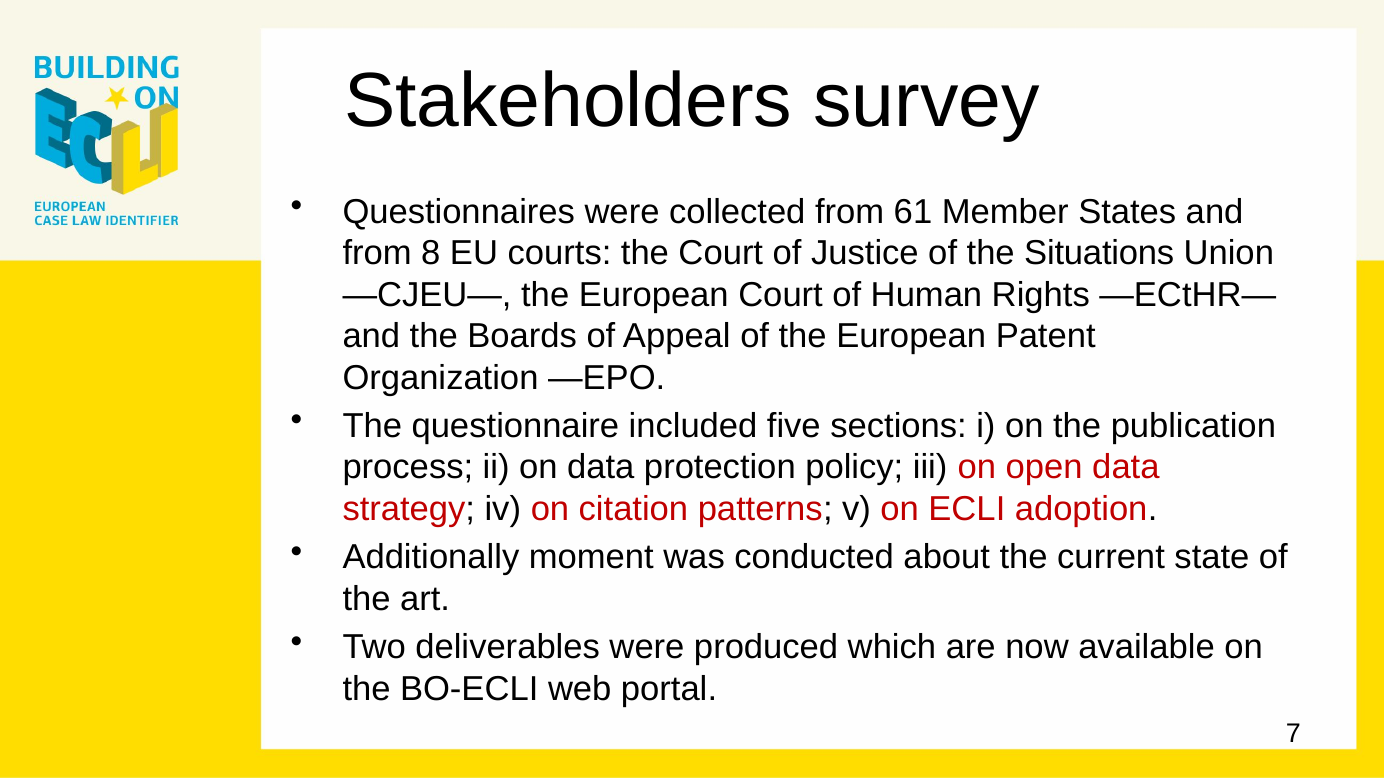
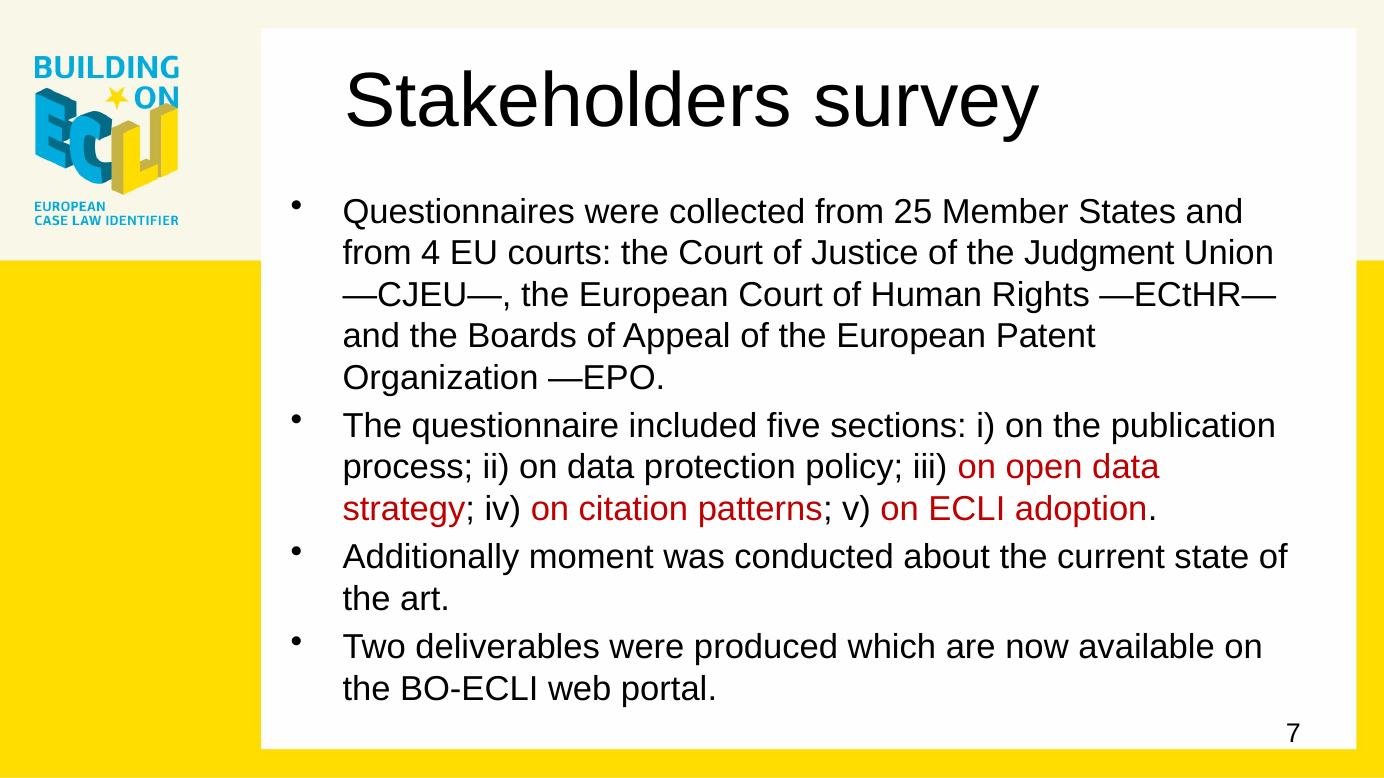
61: 61 -> 25 (913, 212)
8: 8 -> 4 (431, 253)
Situations: Situations -> Judgment (1099, 253)
